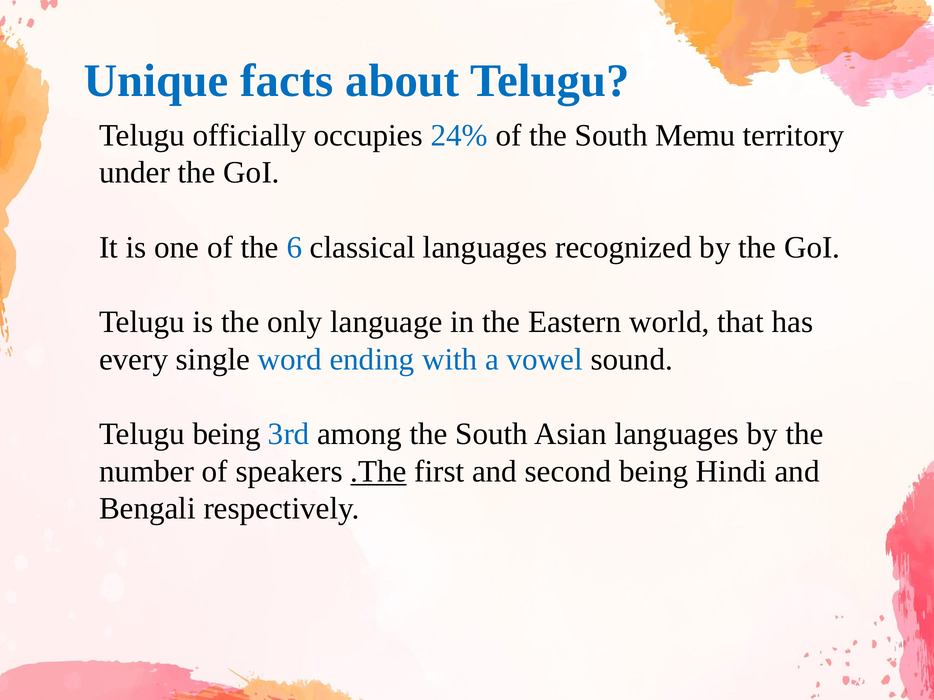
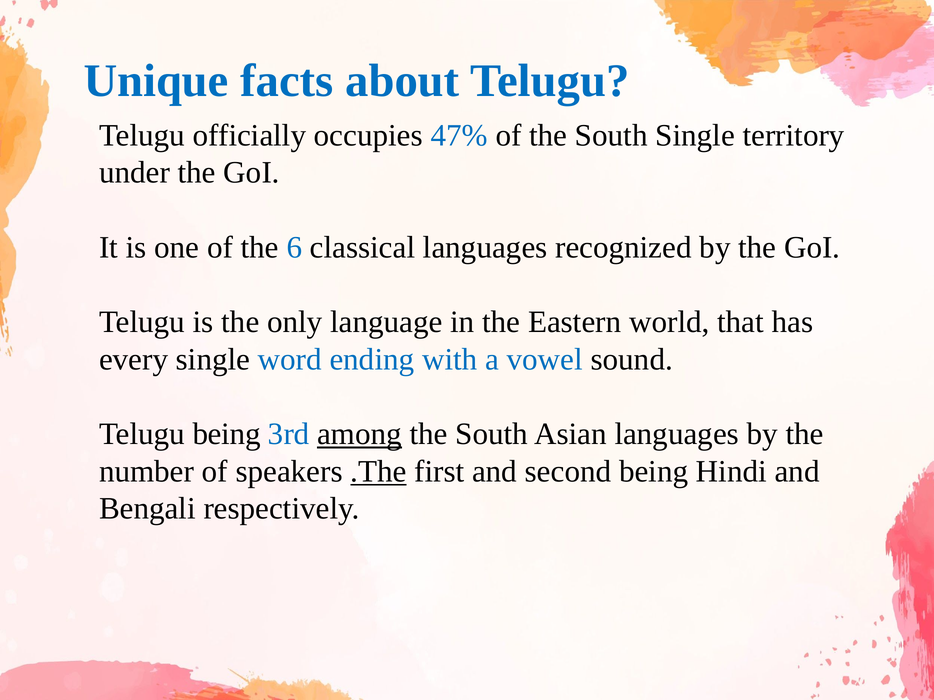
24%: 24% -> 47% (459, 135)
South Memu: Memu -> Single (695, 135)
among underline: none -> present (359, 434)
